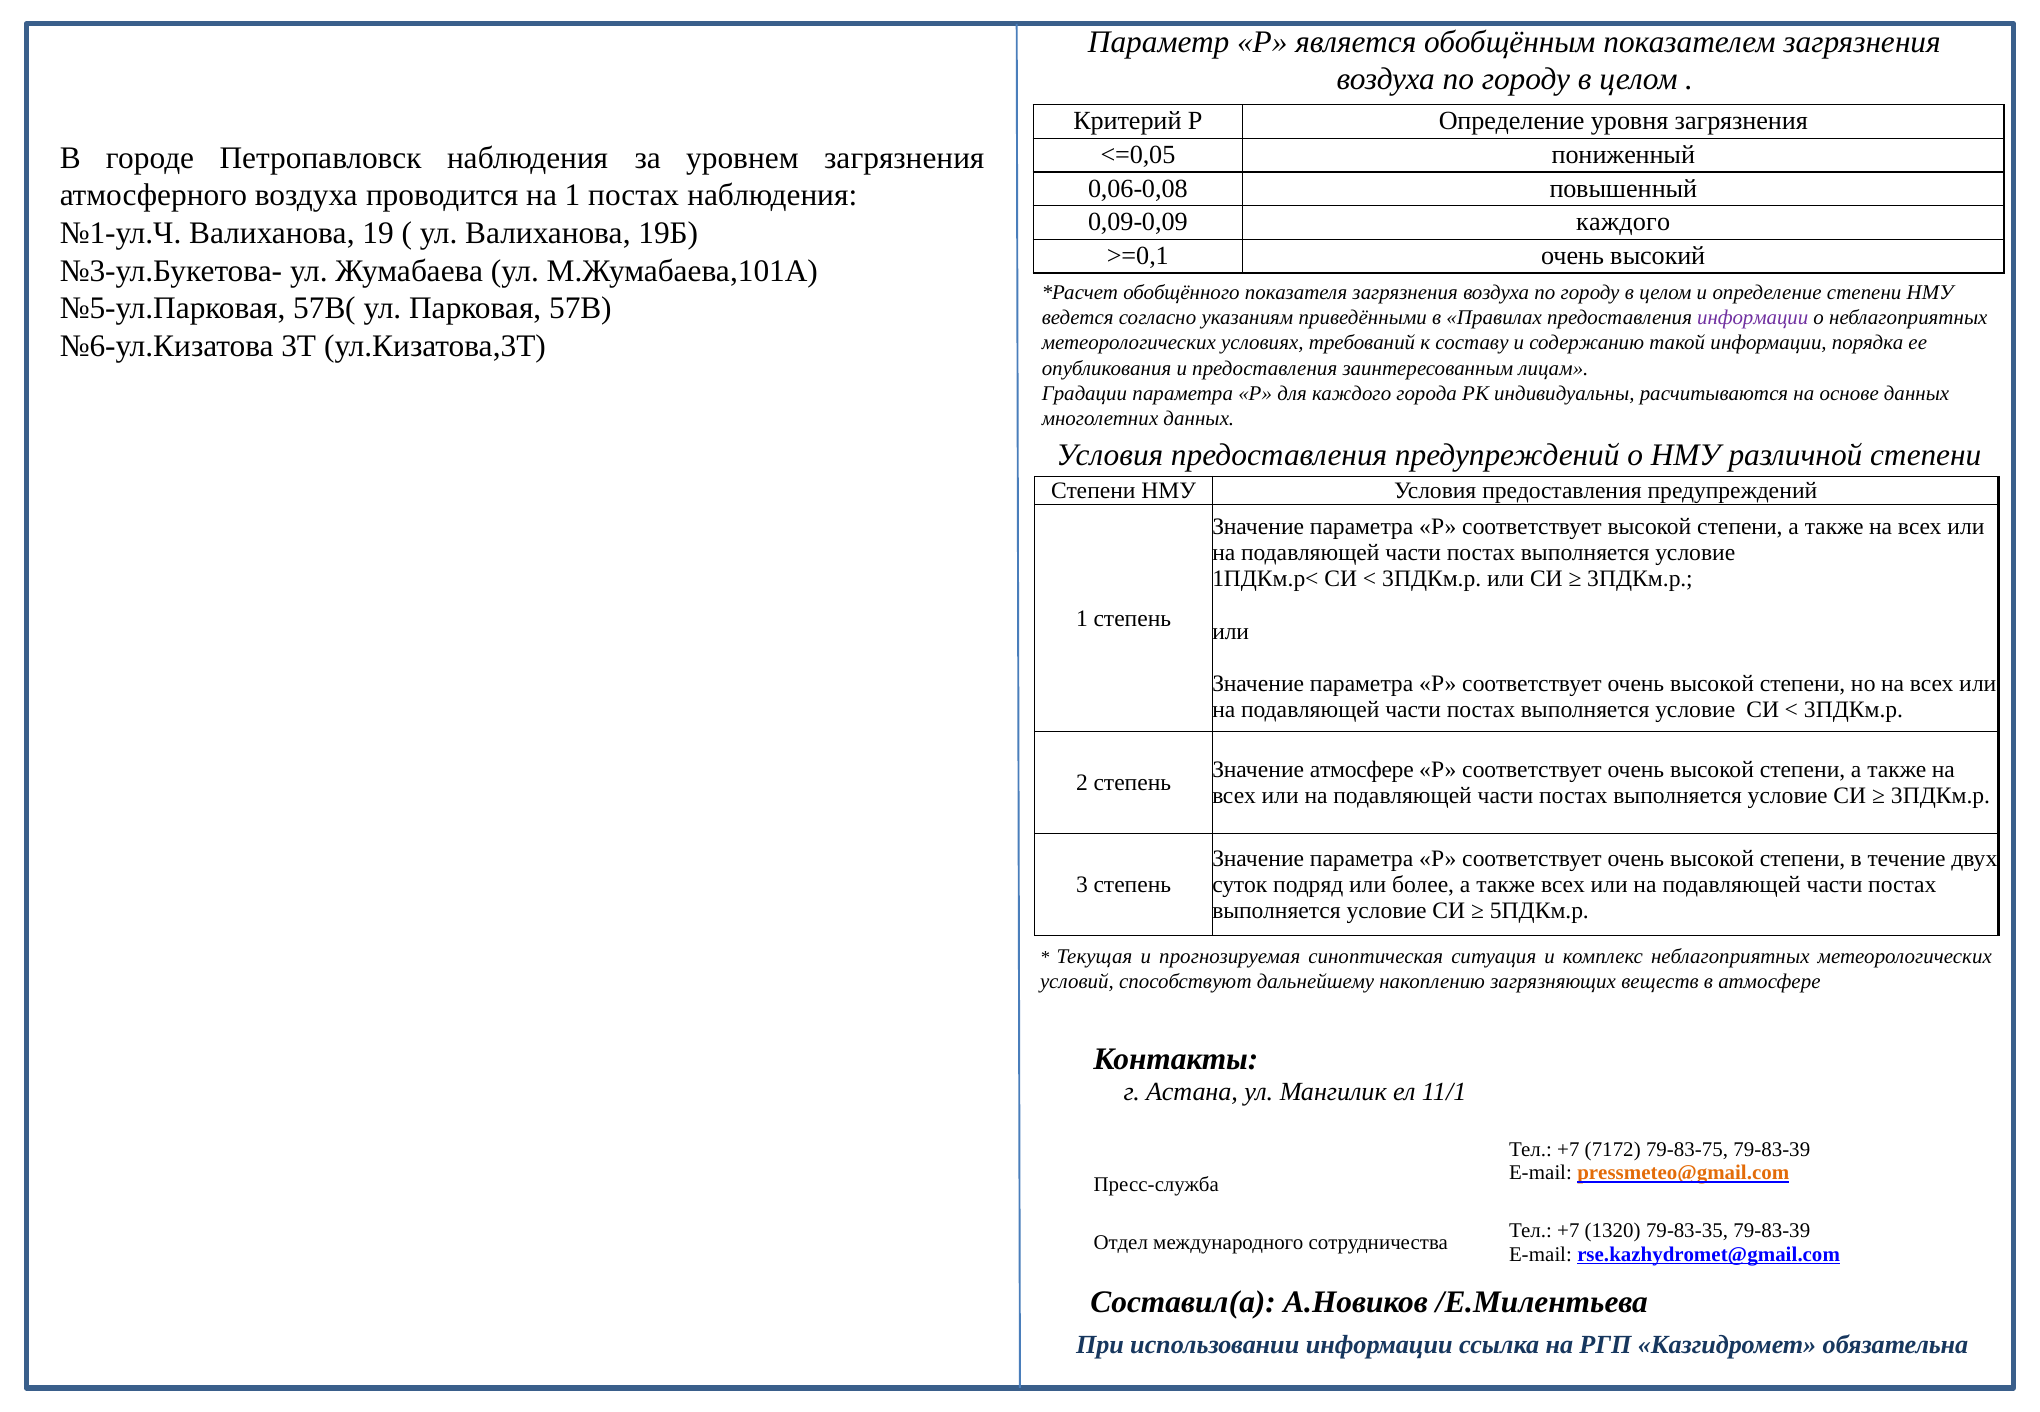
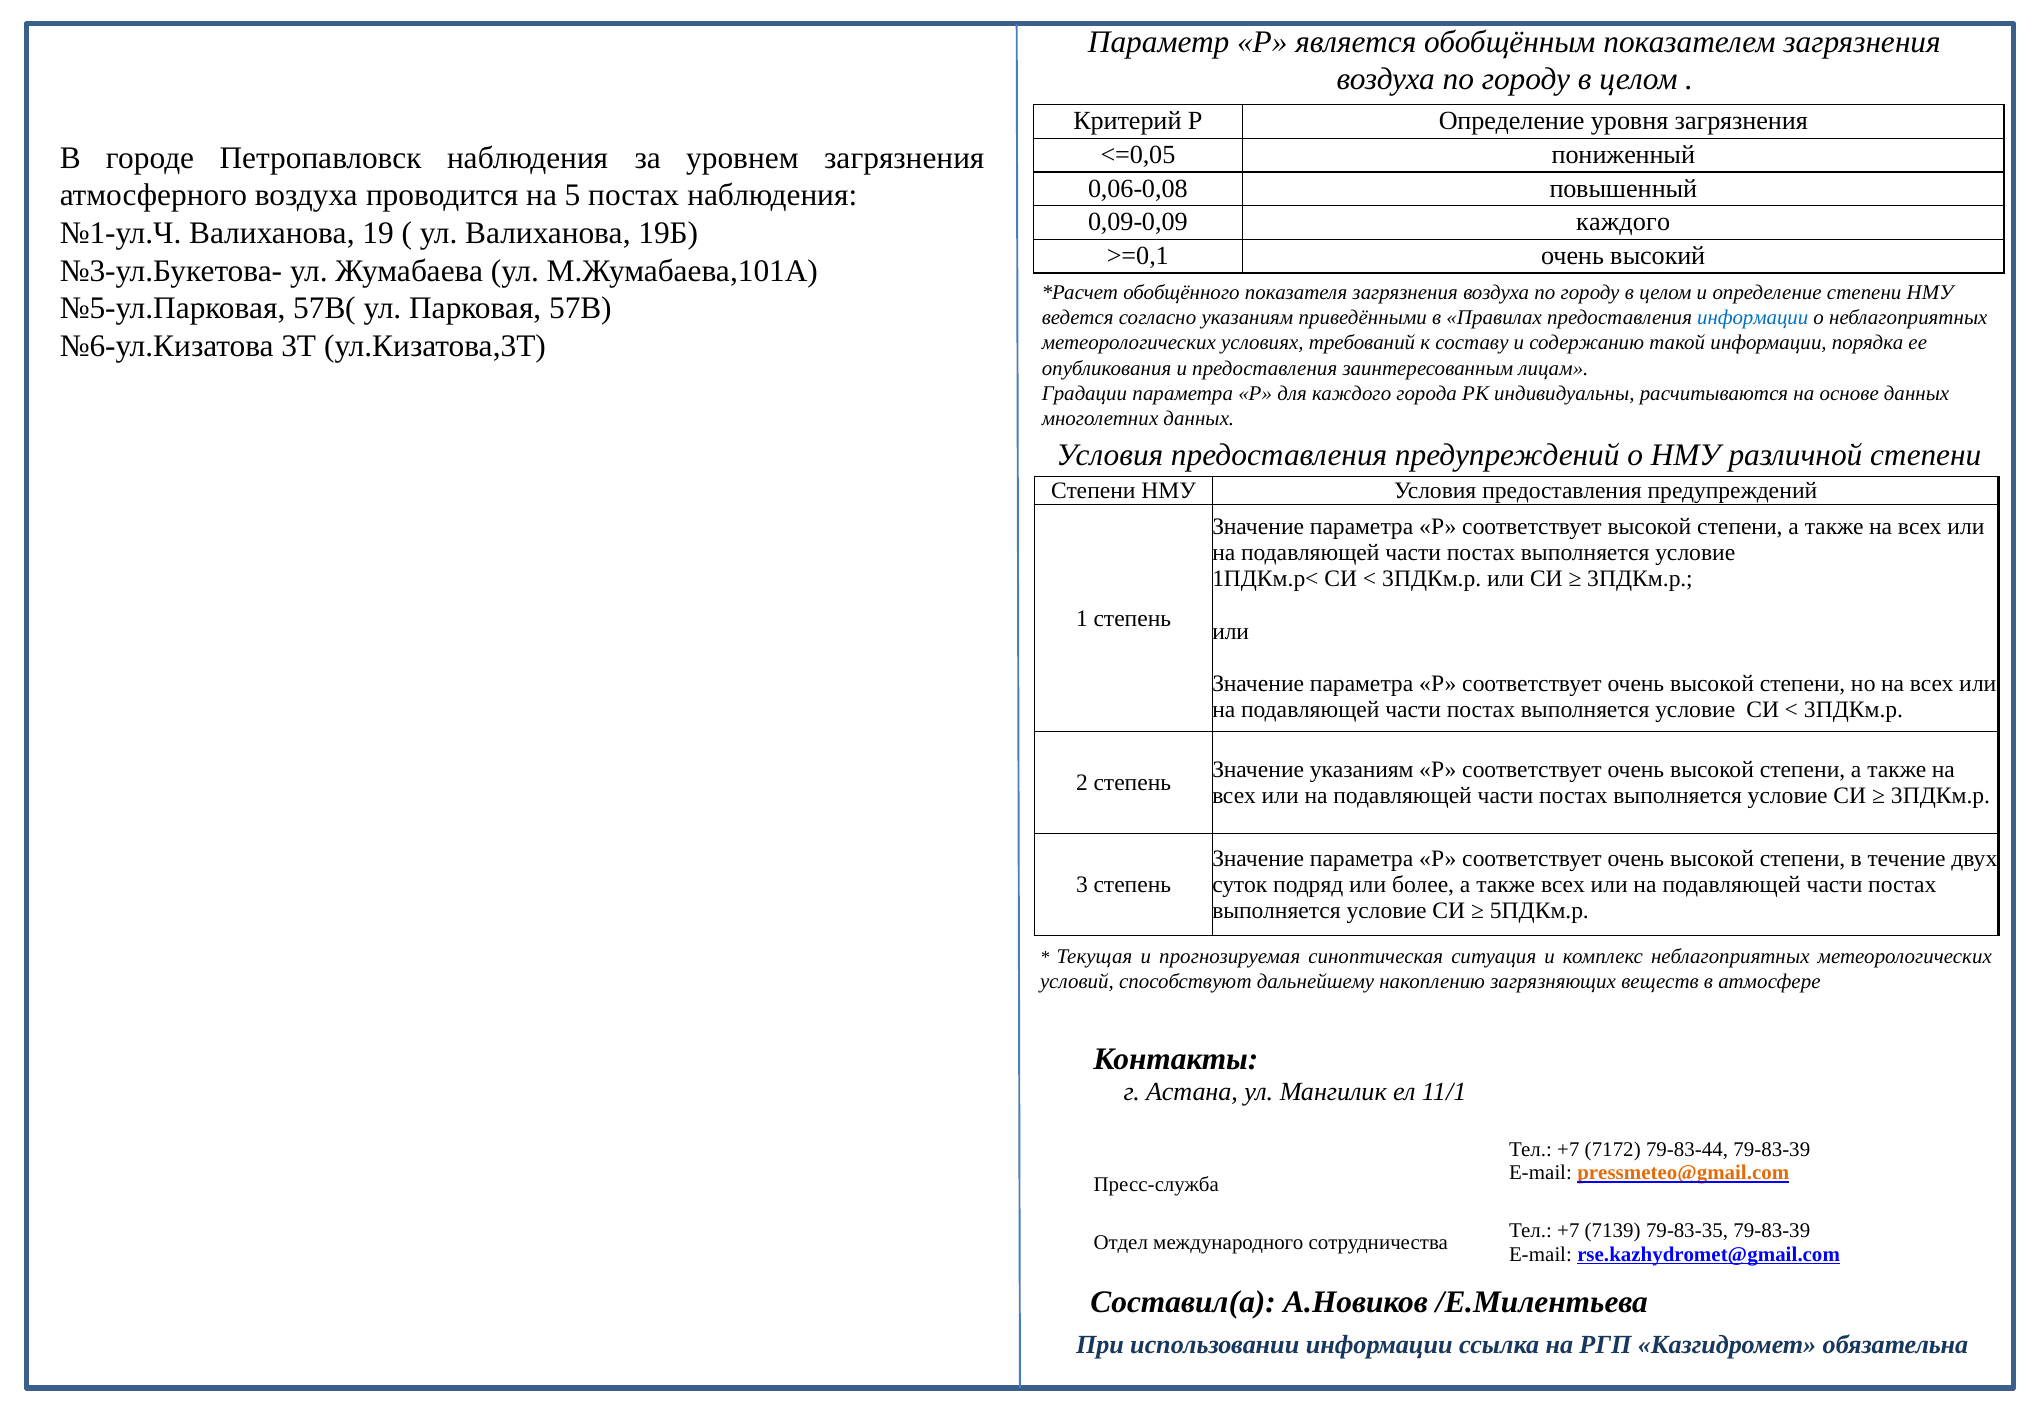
на 1: 1 -> 5 (573, 196)
информации colour: purple -> blue (1753, 318)
Значение атмосфере: атмосфере -> указаниям (1362, 770)
79-83-75: 79-83-75 -> 79-83-44 (1687, 1150)
1320: 1320 -> 7139 (1613, 1231)
